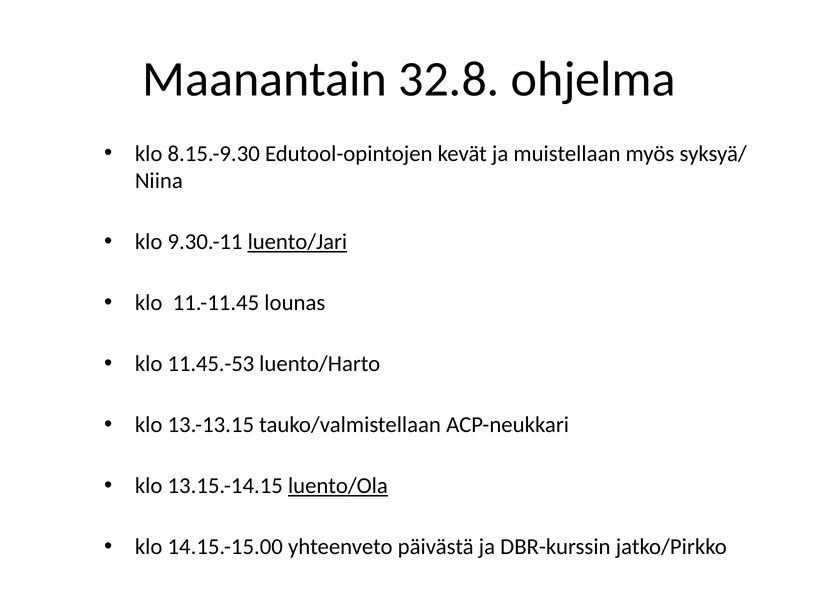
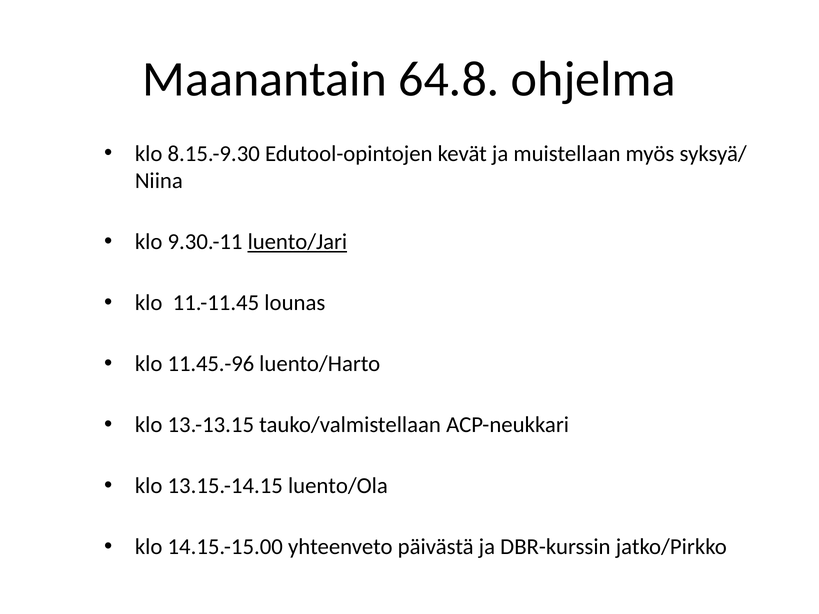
32.8: 32.8 -> 64.8 (449, 79)
11.45.-53: 11.45.-53 -> 11.45.-96 (211, 364)
luento/Ola underline: present -> none (338, 486)
